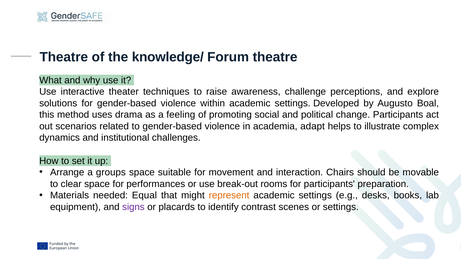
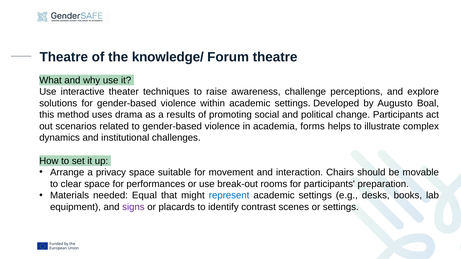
feeling: feeling -> results (181, 115)
adapt: adapt -> forms (313, 126)
groups: groups -> privacy (111, 173)
represent colour: orange -> blue (229, 196)
